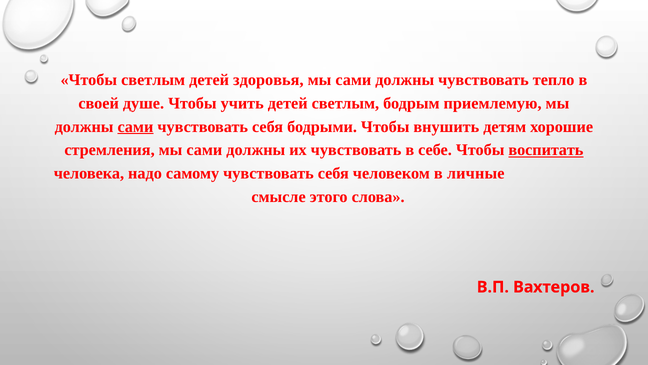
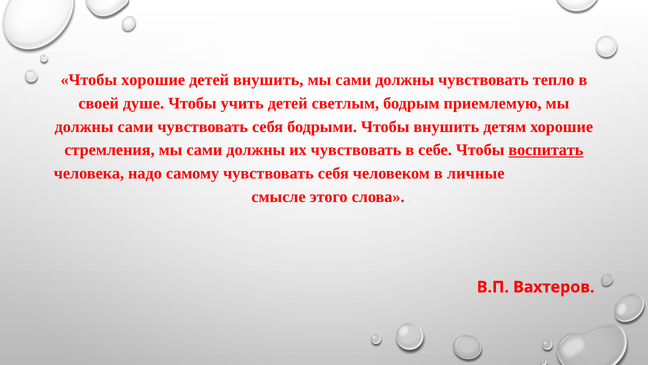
Чтобы светлым: светлым -> хорошие (153, 80)
детей здоровья: здоровья -> внушить (268, 80)
сами underline: present -> none (135, 126)
